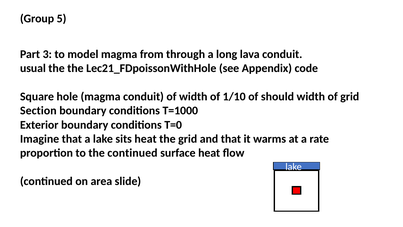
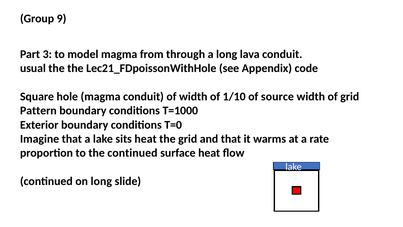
5: 5 -> 9 (62, 19)
should: should -> source (277, 96)
Section: Section -> Pattern (38, 111)
on area: area -> long (101, 181)
